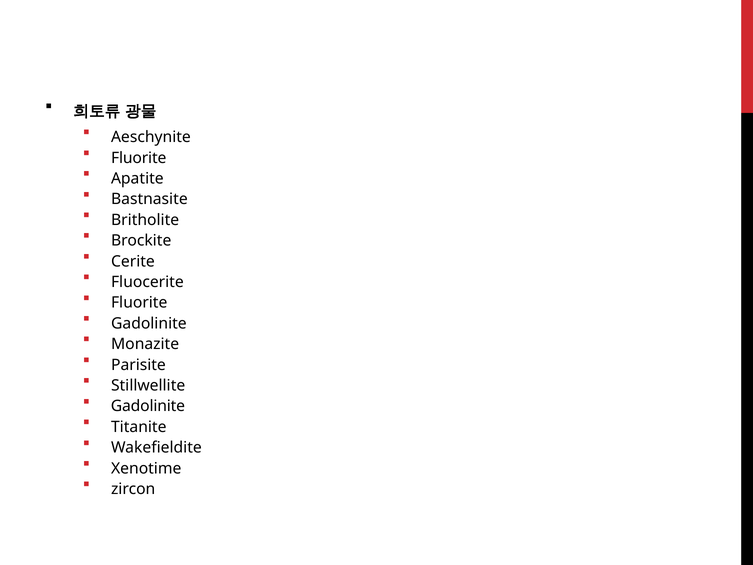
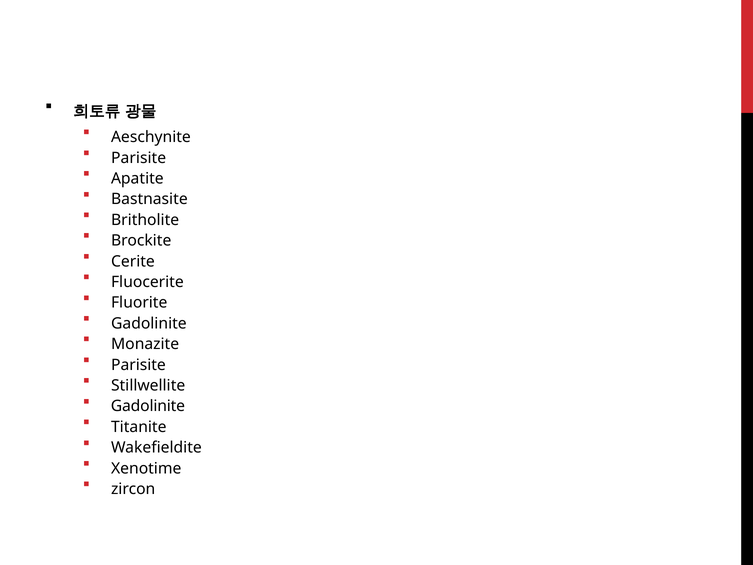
Fluorite: Fluorite -> Parisite (139, 158)
